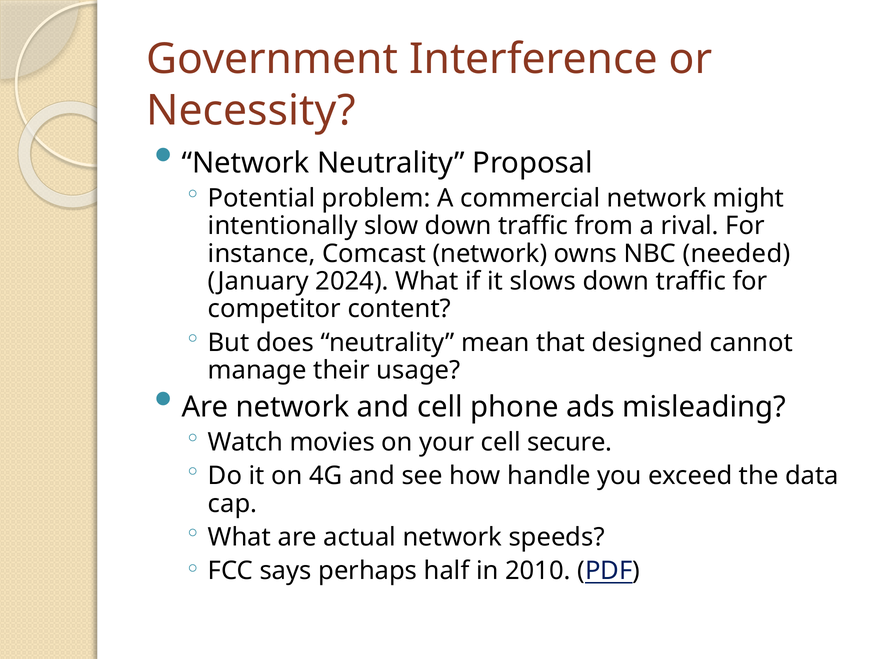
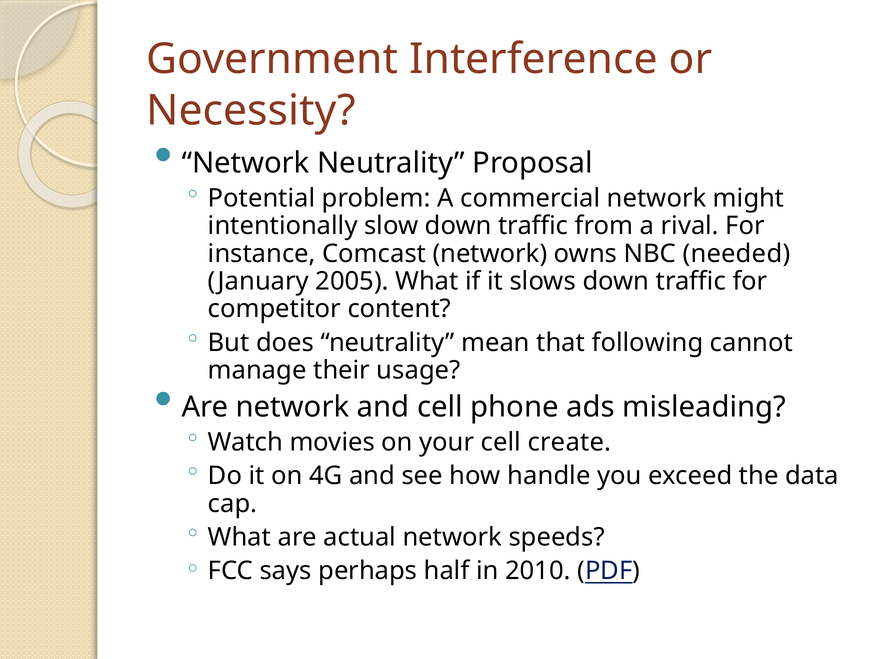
2024: 2024 -> 2005 (352, 281)
designed: designed -> following (648, 342)
secure: secure -> create (569, 442)
